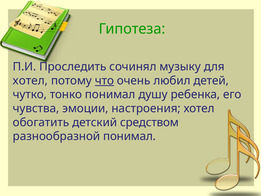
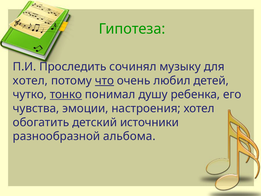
тонко underline: none -> present (66, 94)
средством: средством -> источники (149, 122)
разнообразной понимал: понимал -> альбома (129, 136)
